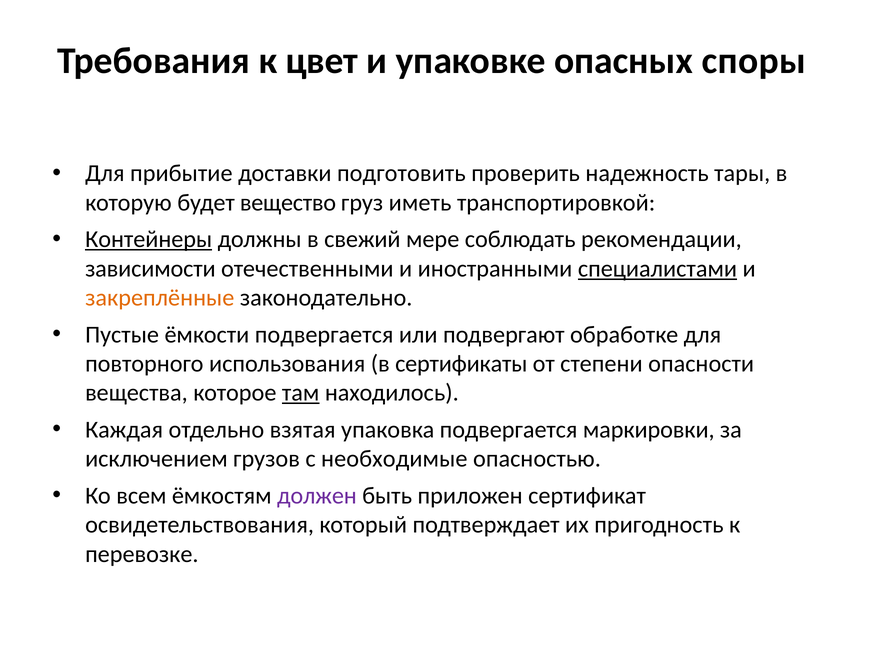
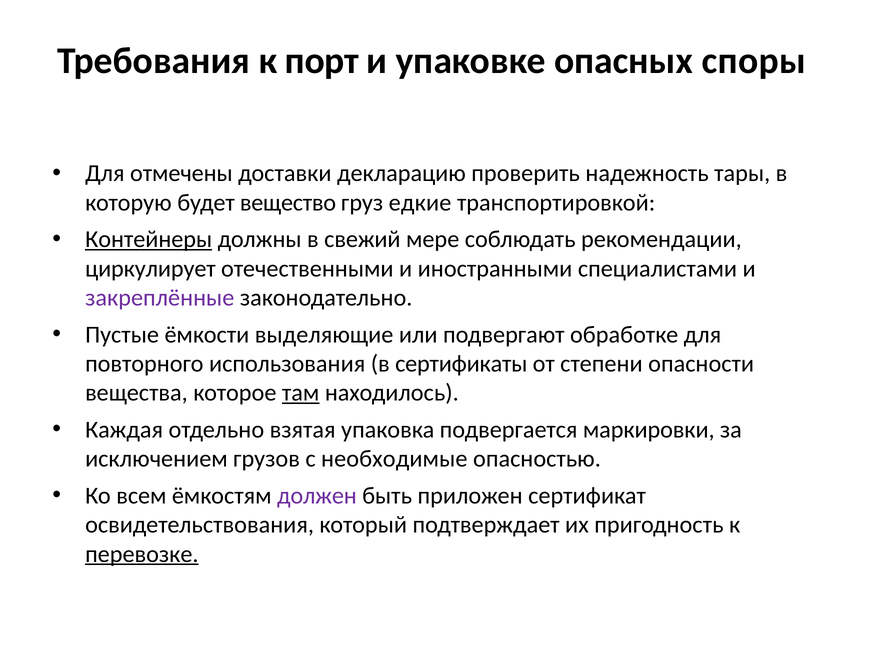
цвет: цвет -> порт (322, 61)
прибытие: прибытие -> отмечены (181, 173)
подготовить: подготовить -> декларацию (401, 173)
иметь: иметь -> едкие (420, 203)
зависимости: зависимости -> циркулирует (150, 268)
специалистами underline: present -> none (657, 268)
закреплённые colour: orange -> purple (160, 298)
ёмкости подвергается: подвергается -> выделяющие (324, 334)
перевозке underline: none -> present (142, 554)
